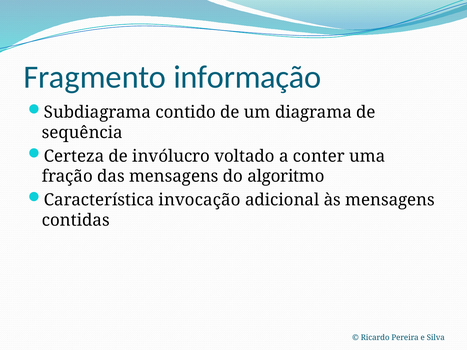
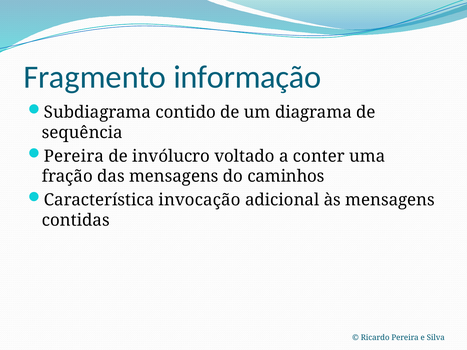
Certeza: Certeza -> Pereira (74, 156)
algoritmo: algoritmo -> caminhos (286, 176)
